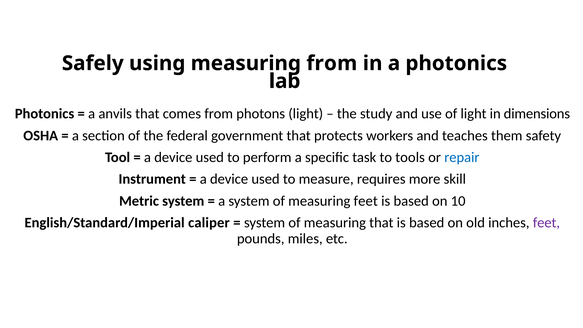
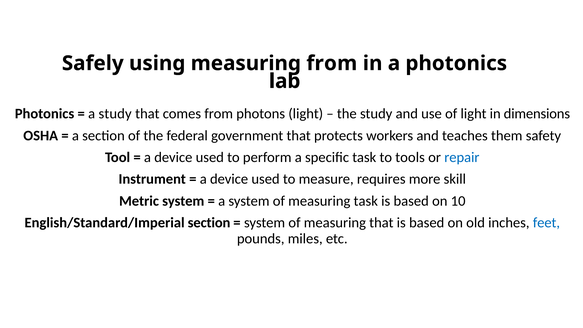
a anvils: anvils -> study (115, 114)
measuring feet: feet -> task (366, 201)
English/Standard/Imperial caliper: caliper -> section (209, 223)
feet colour: purple -> blue (546, 223)
